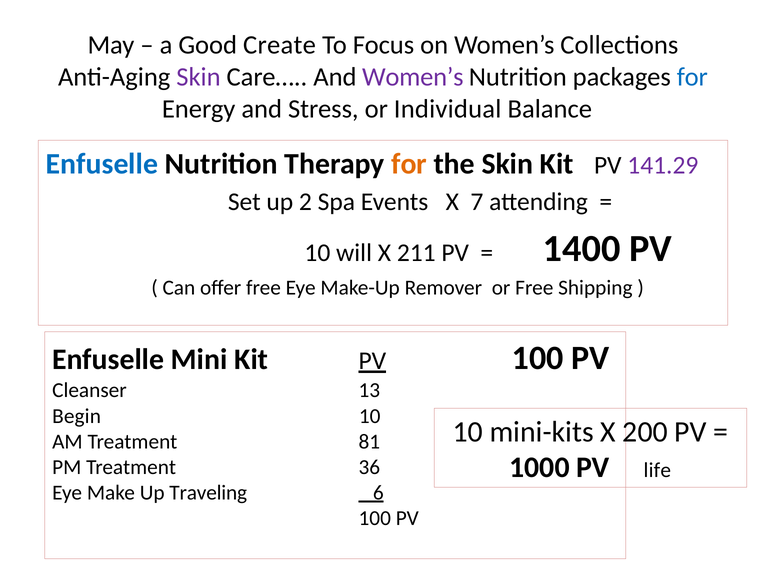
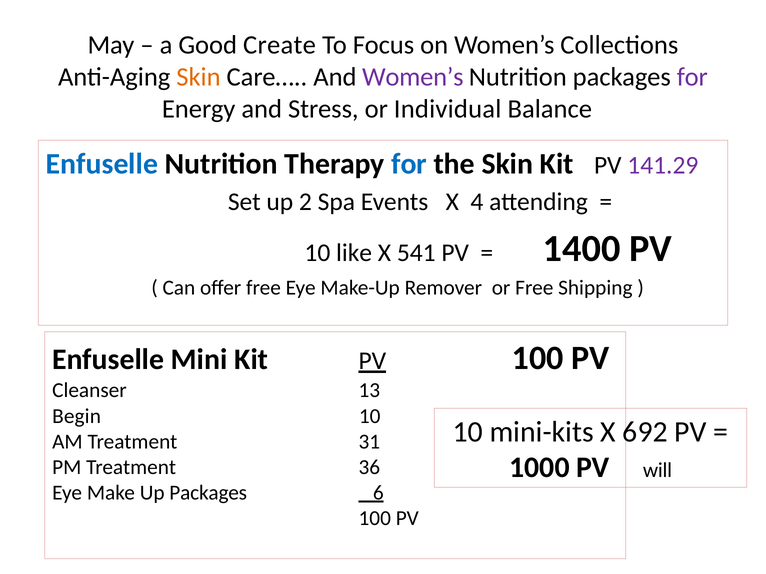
Skin colour: purple -> orange (198, 77)
for colour: blue -> purple (692, 77)
for colour: orange -> blue (409, 164)
7: 7 -> 4 (477, 202)
will: will -> like (354, 253)
211: 211 -> 541 (416, 253)
200: 200 -> 692 (645, 432)
81: 81 -> 31 (369, 442)
life: life -> will (658, 471)
Up Traveling: Traveling -> Packages (208, 493)
